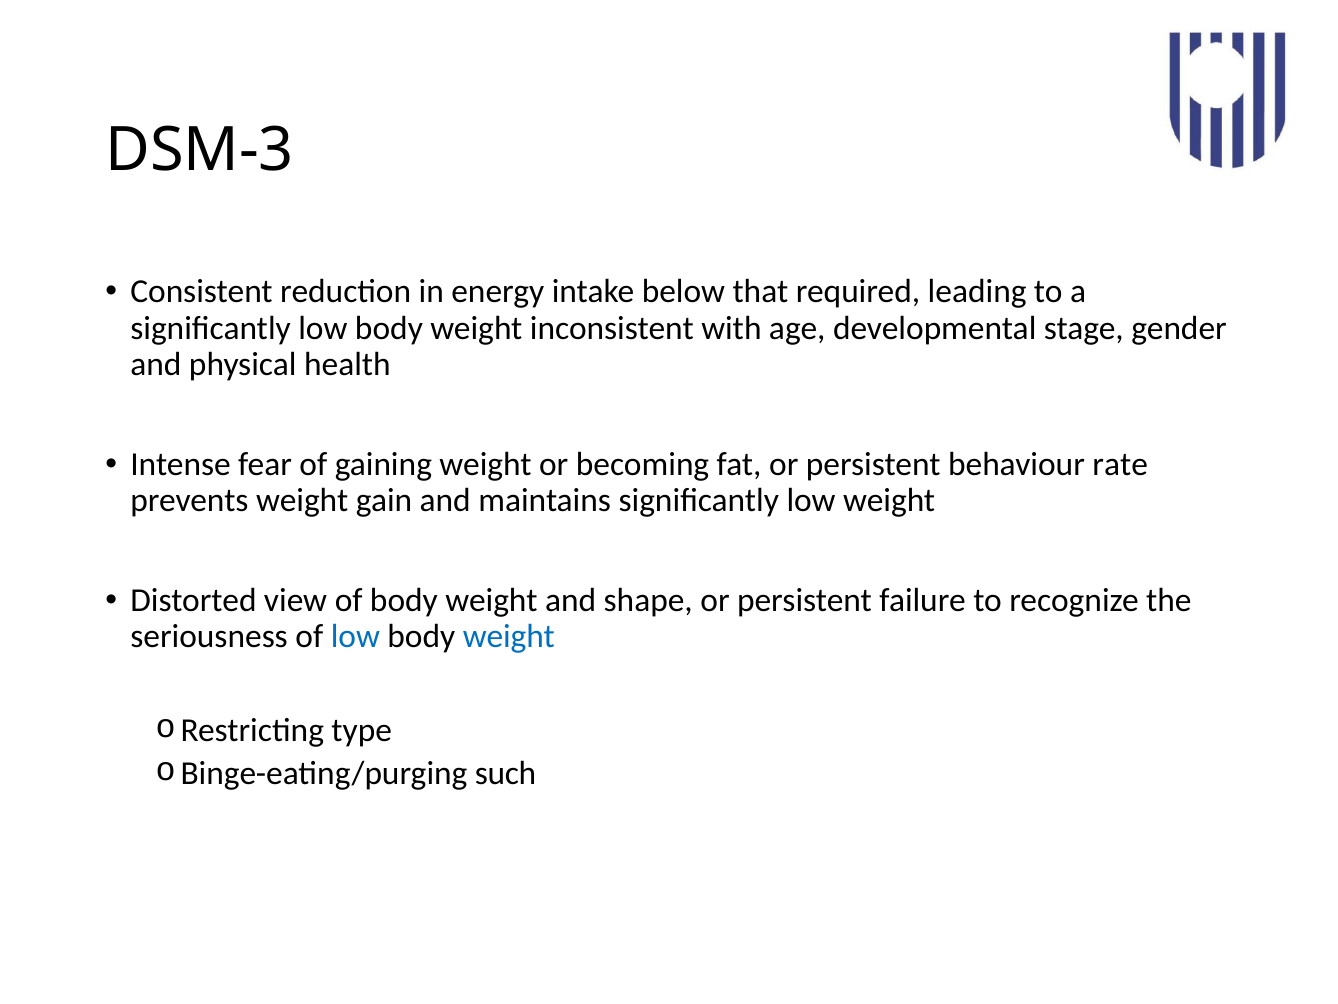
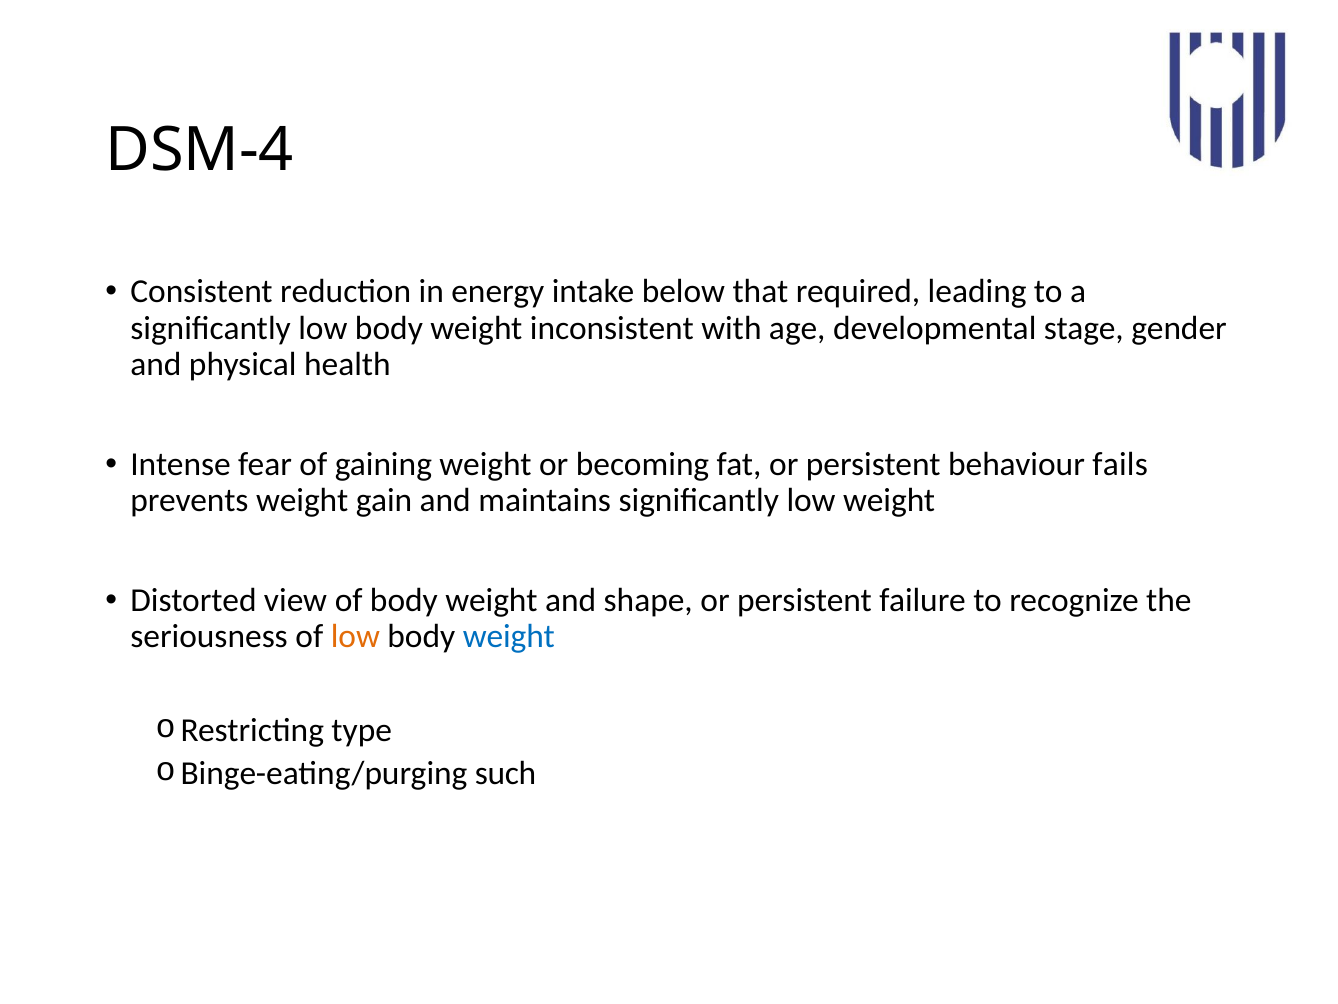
DSM-3: DSM-3 -> DSM-4 (200, 150)
rate: rate -> fails (1120, 464)
low colour: blue -> orange (355, 637)
